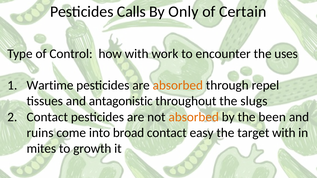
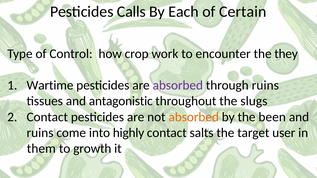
Only: Only -> Each (184, 12)
how with: with -> crop (137, 54)
uses: uses -> they (286, 54)
absorbed colour: orange -> purple (178, 85)
through repel: repel -> ruins (265, 85)
broad: broad -> highly (129, 133)
easy: easy -> salts (202, 133)
target with: with -> user (284, 133)
mites: mites -> them (41, 149)
